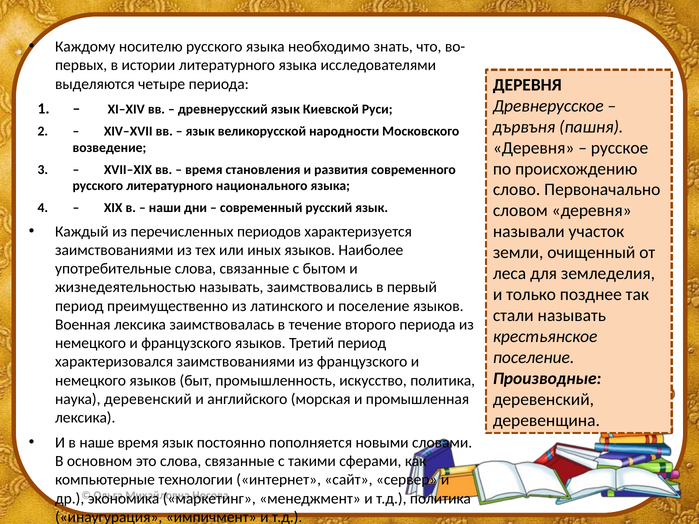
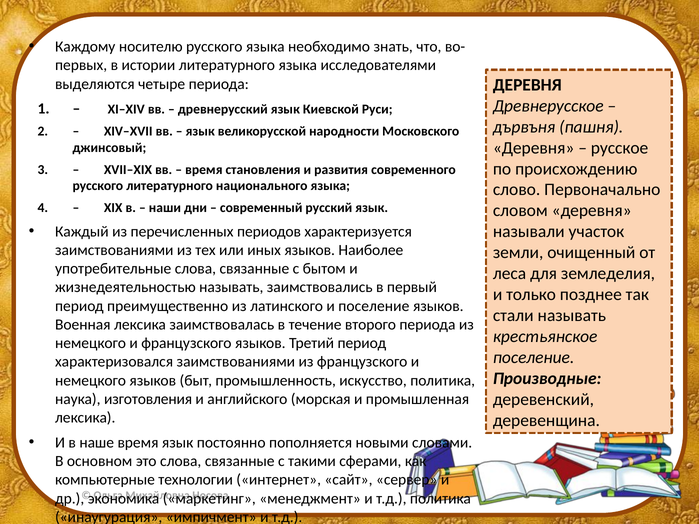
возведение: возведение -> джинсовый (109, 148)
наука деревенский: деревенский -> изготовления (148, 399)
